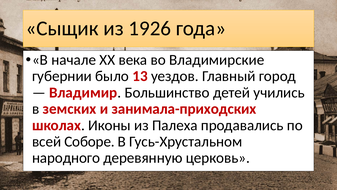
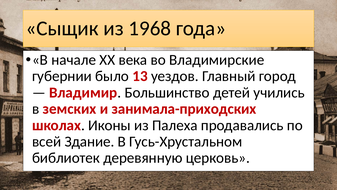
1926: 1926 -> 1968 (150, 28)
Соборе: Соборе -> Здание (89, 141)
народного: народного -> библиотек (66, 158)
